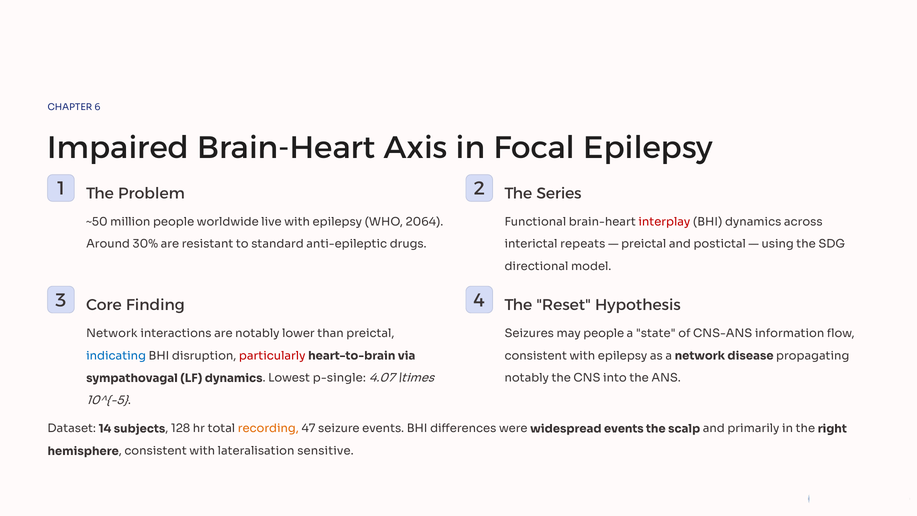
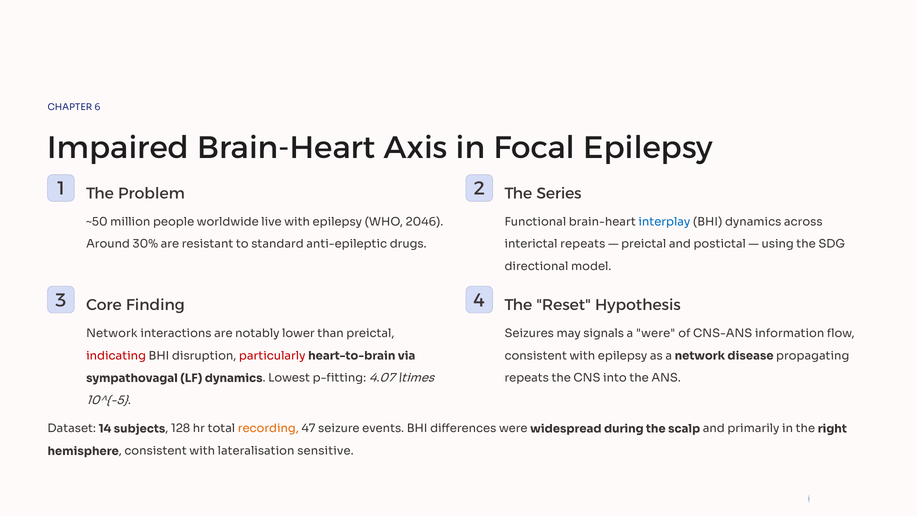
2064: 2064 -> 2046 (424, 222)
interplay colour: red -> blue (664, 222)
may people: people -> signals (604, 333)
a state: state -> were (656, 333)
indicating colour: blue -> red (116, 356)
p-single: p-single -> p-fitting (339, 378)
notably: notably -> repeats (527, 378)
widespread events: events -> during (624, 429)
